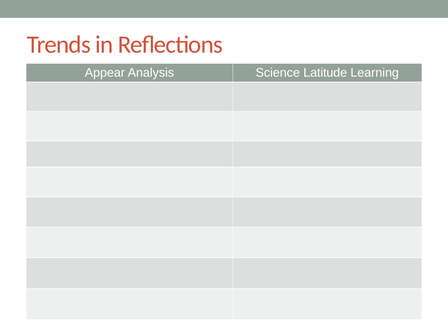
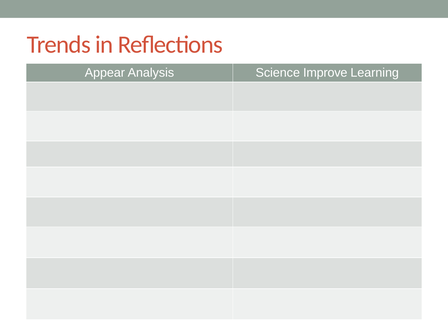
Latitude: Latitude -> Improve (325, 73)
